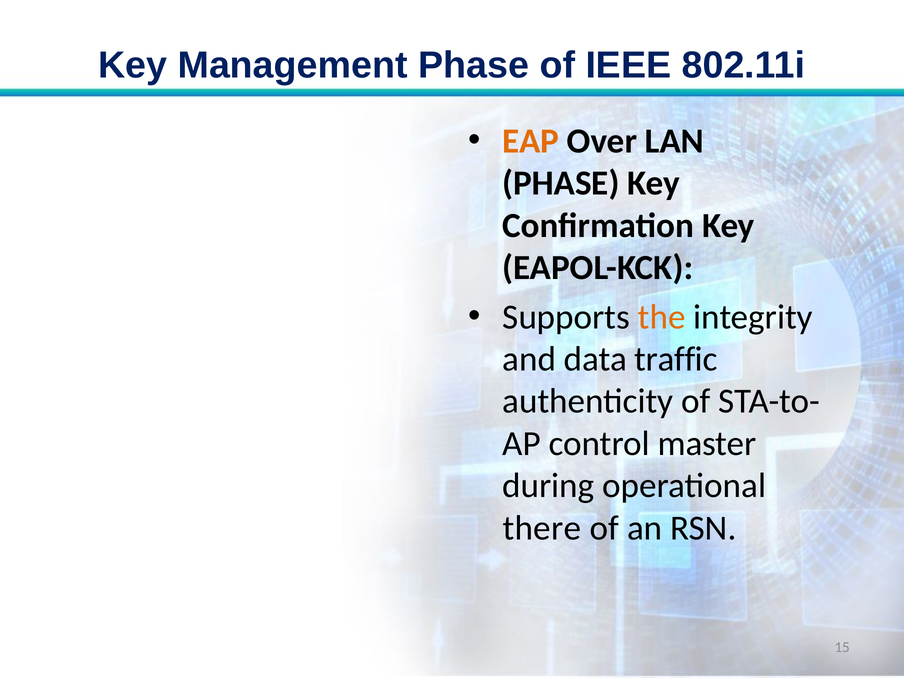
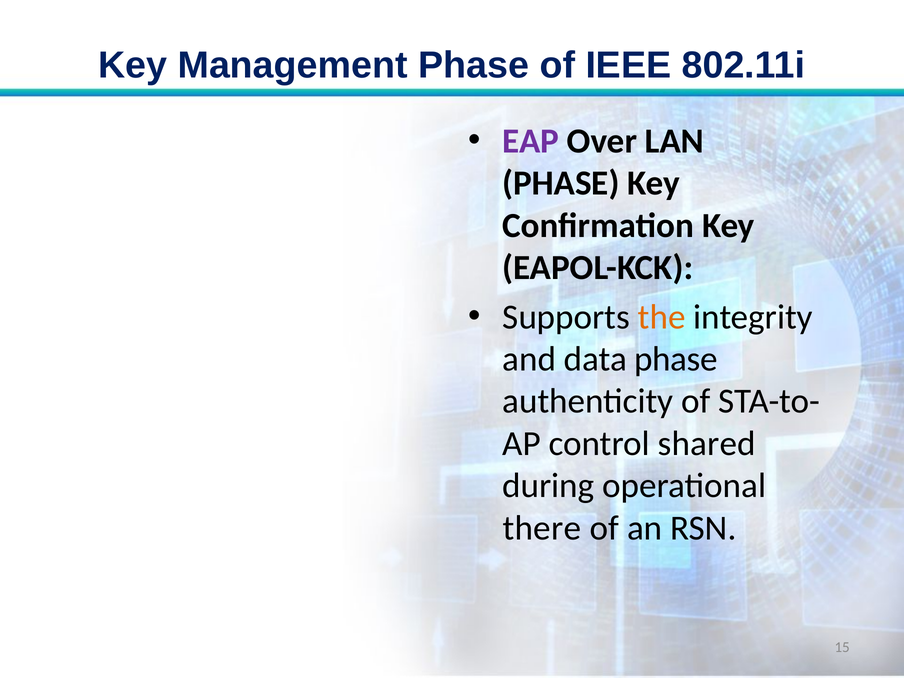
EAP colour: orange -> purple (531, 141)
data traffic: traffic -> phase (676, 359)
master: master -> shared (707, 444)
